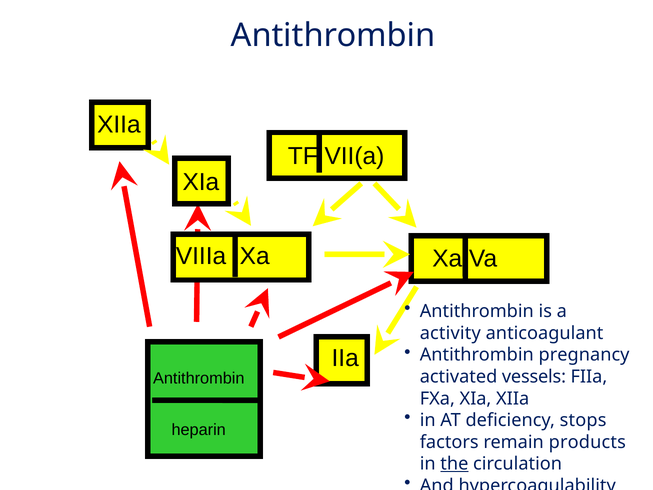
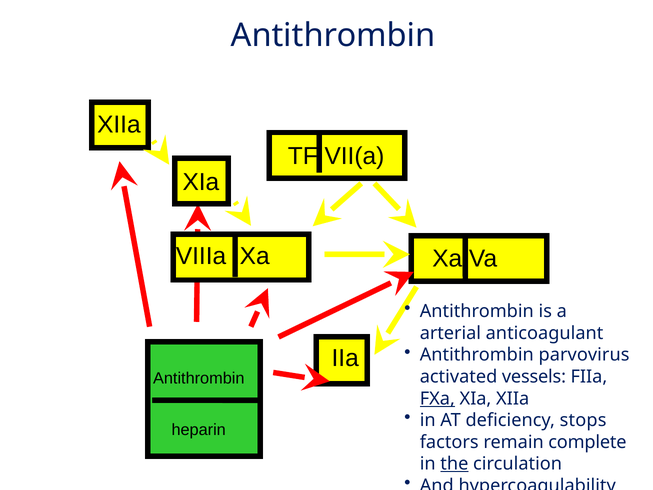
activity: activity -> arterial (450, 333)
pregnancy: pregnancy -> parvovirus (584, 355)
FXa underline: none -> present (437, 398)
products: products -> complete (587, 442)
